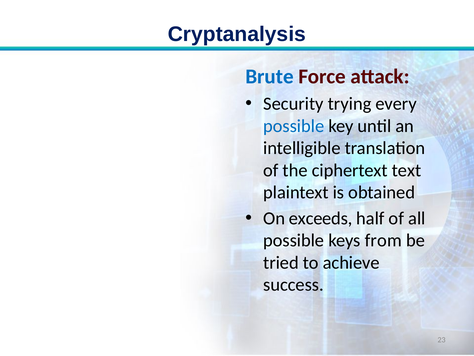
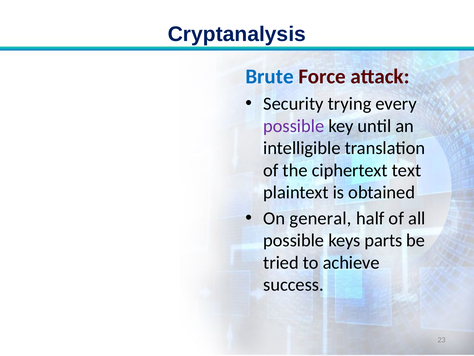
possible colour: blue -> purple (294, 126)
exceeds: exceeds -> general (321, 218)
from: from -> parts (383, 240)
